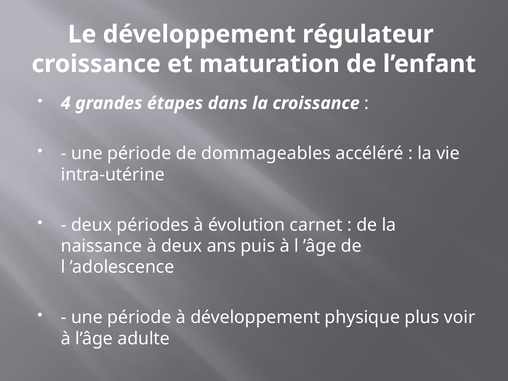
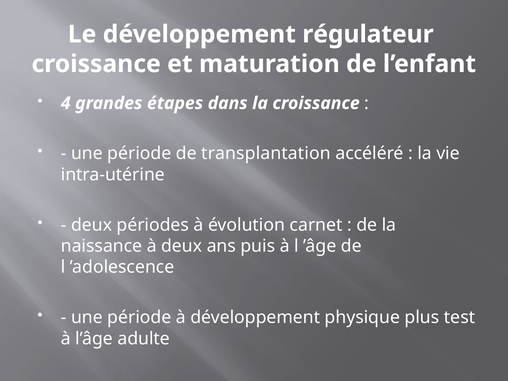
dommageables: dommageables -> transplantation (266, 153)
voir: voir -> test (460, 317)
